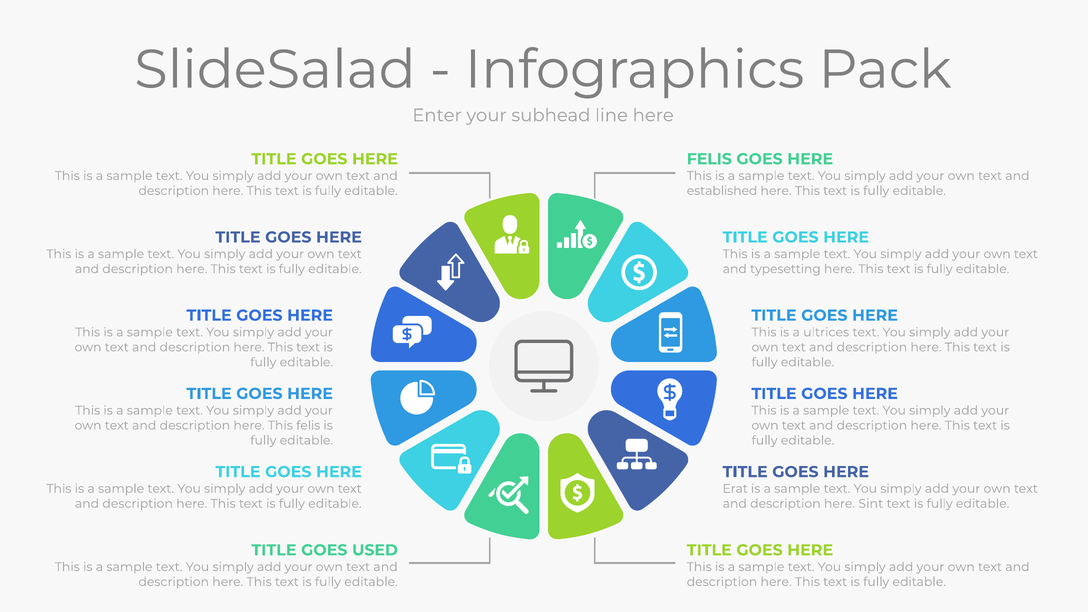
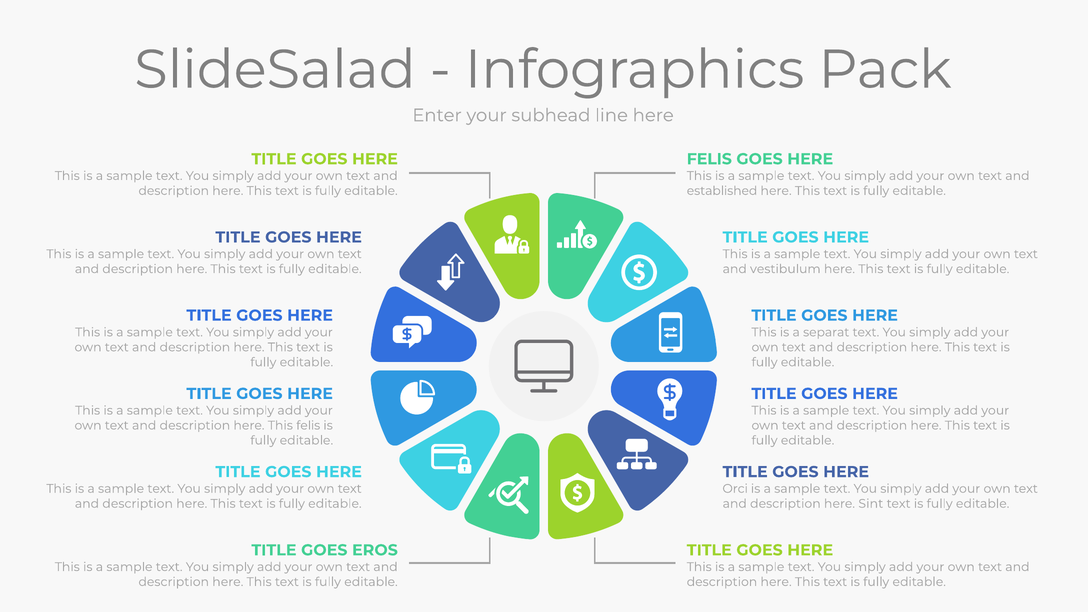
typesetting: typesetting -> vestibulum (785, 269)
ultrices: ultrices -> separat (826, 332)
Erat: Erat -> Orci (735, 489)
USED: USED -> EROS (375, 550)
